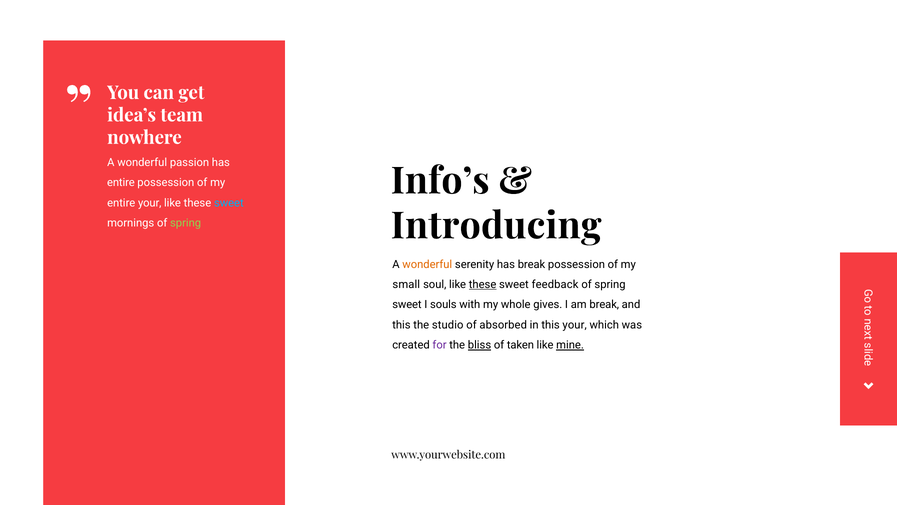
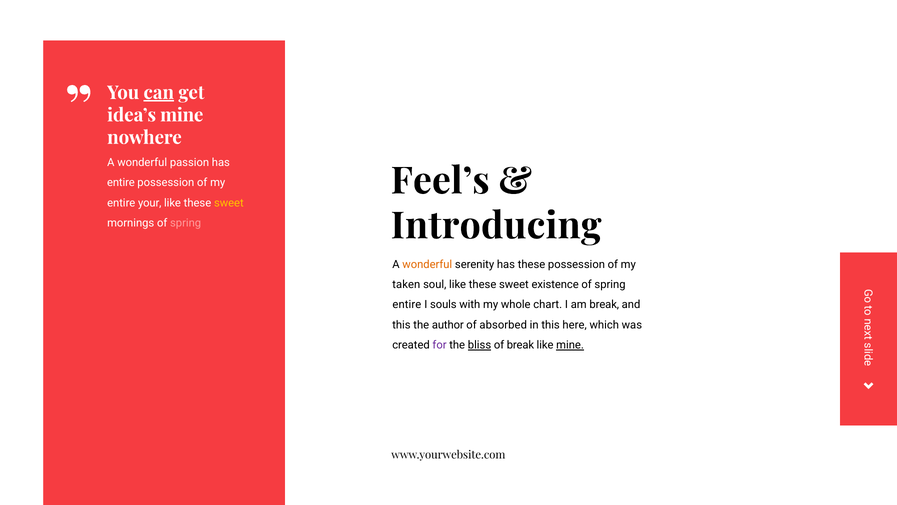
can underline: none -> present (159, 93)
idea’s team: team -> mine (182, 115)
Info’s: Info’s -> Feel’s (440, 181)
sweet colour: light blue -> yellow (229, 203)
spring colour: light green -> pink (186, 223)
has break: break -> these (531, 264)
small: small -> taken (406, 284)
these underline: present -> none (483, 284)
feedback: feedback -> existence (555, 284)
sweet: sweet -> entire (407, 305)
gives: gives -> chart (548, 305)
studio: studio -> author (448, 325)
this your: your -> here (575, 325)
of taken: taken -> break (520, 345)
